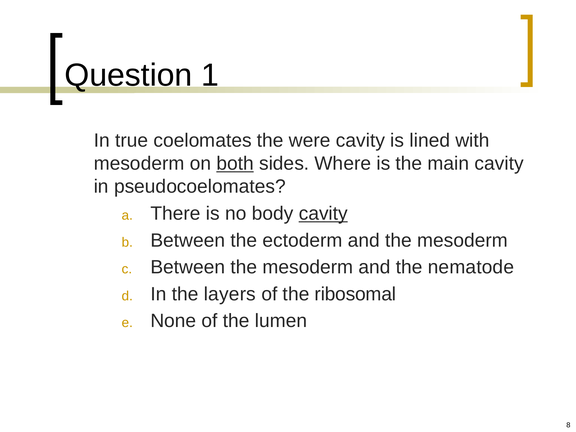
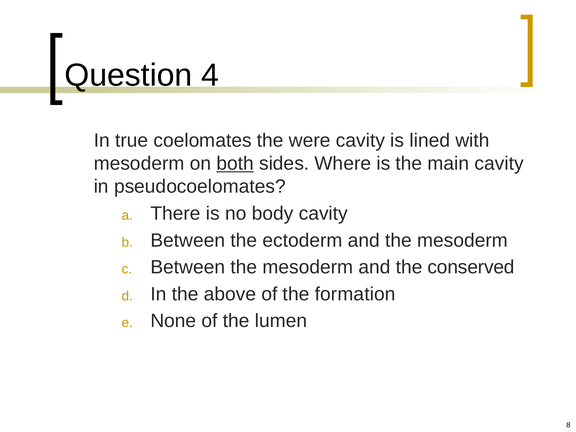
1: 1 -> 4 (210, 75)
cavity underline: present -> none (323, 213)
nematode: nematode -> conserved (471, 267)
layers: layers -> above (230, 294)
ribosomal: ribosomal -> formation (355, 294)
